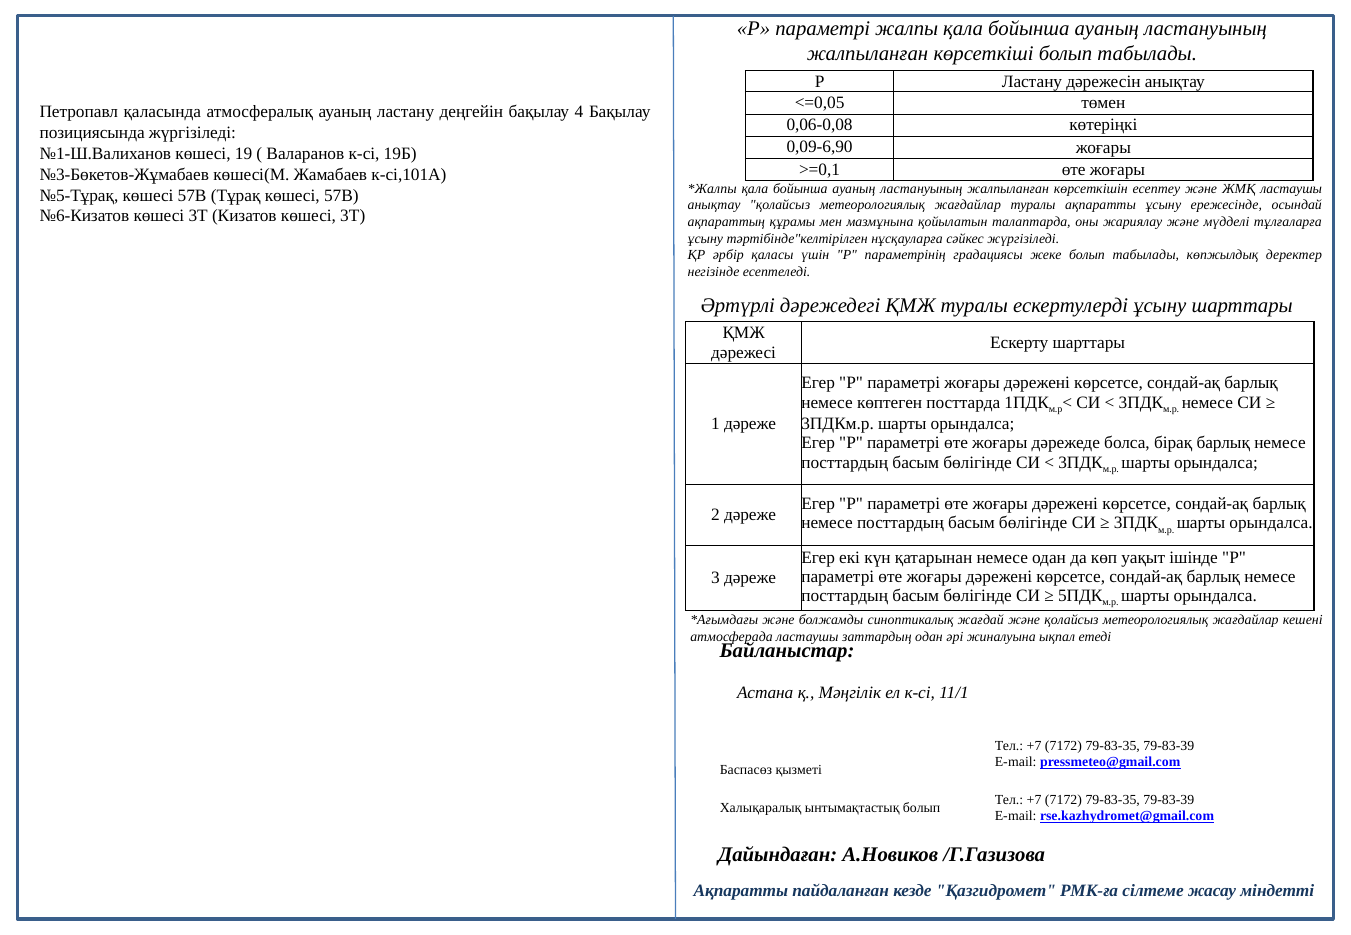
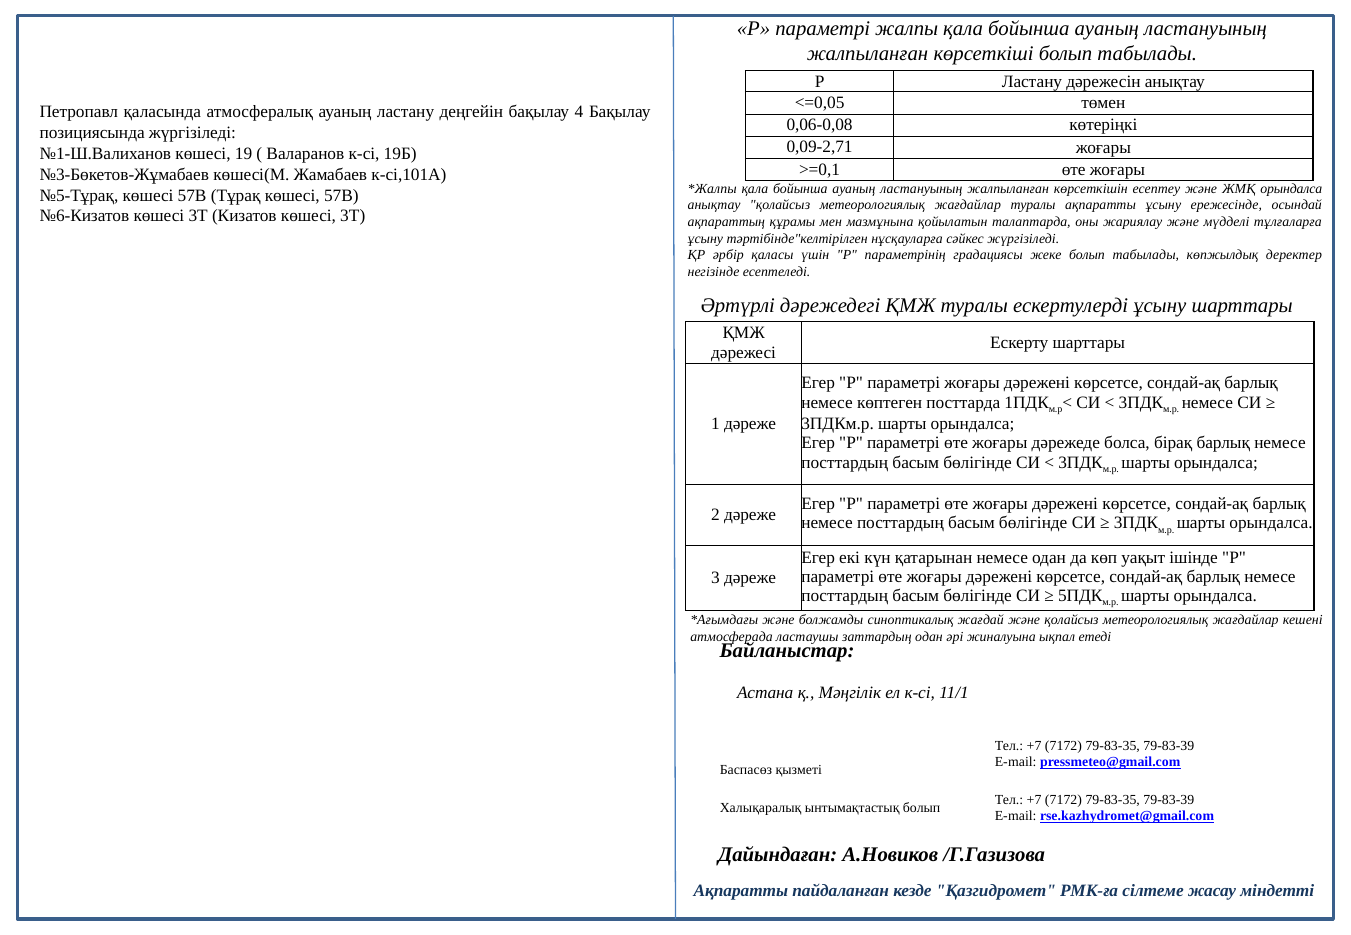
0,09-6,90: 0,09-6,90 -> 0,09-2,71 (820, 147)
ЖМҚ ластаушы: ластаушы -> орындалса (1291, 189)
